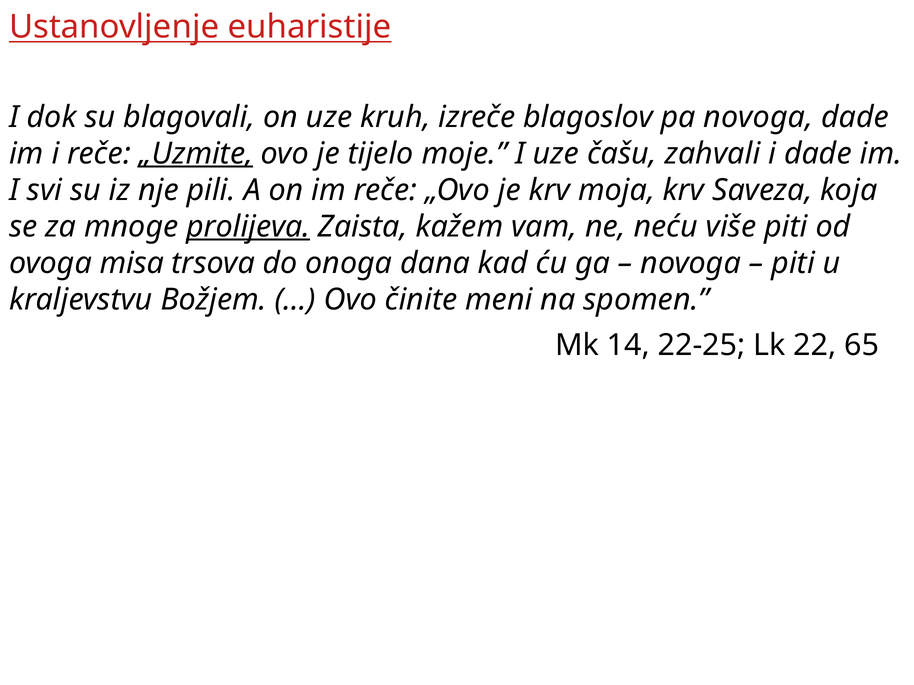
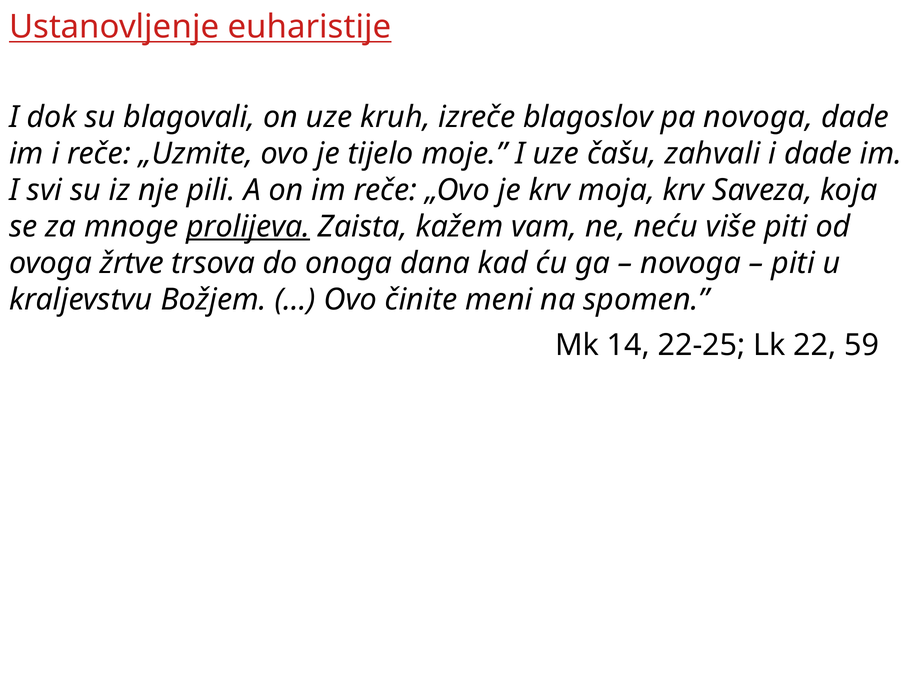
„Uzmite underline: present -> none (196, 154)
misa: misa -> žrtve (132, 263)
65: 65 -> 59 (862, 346)
